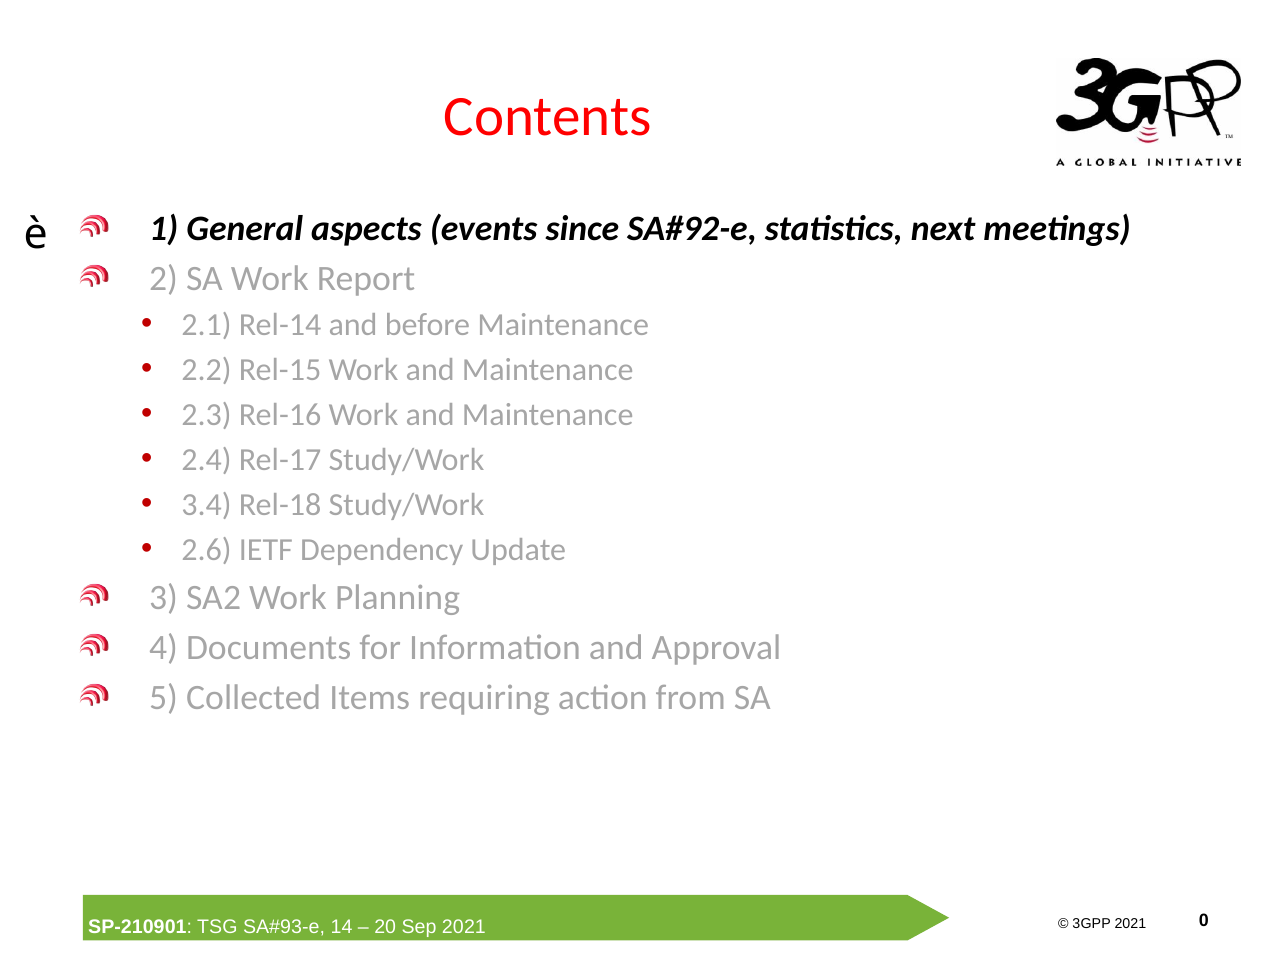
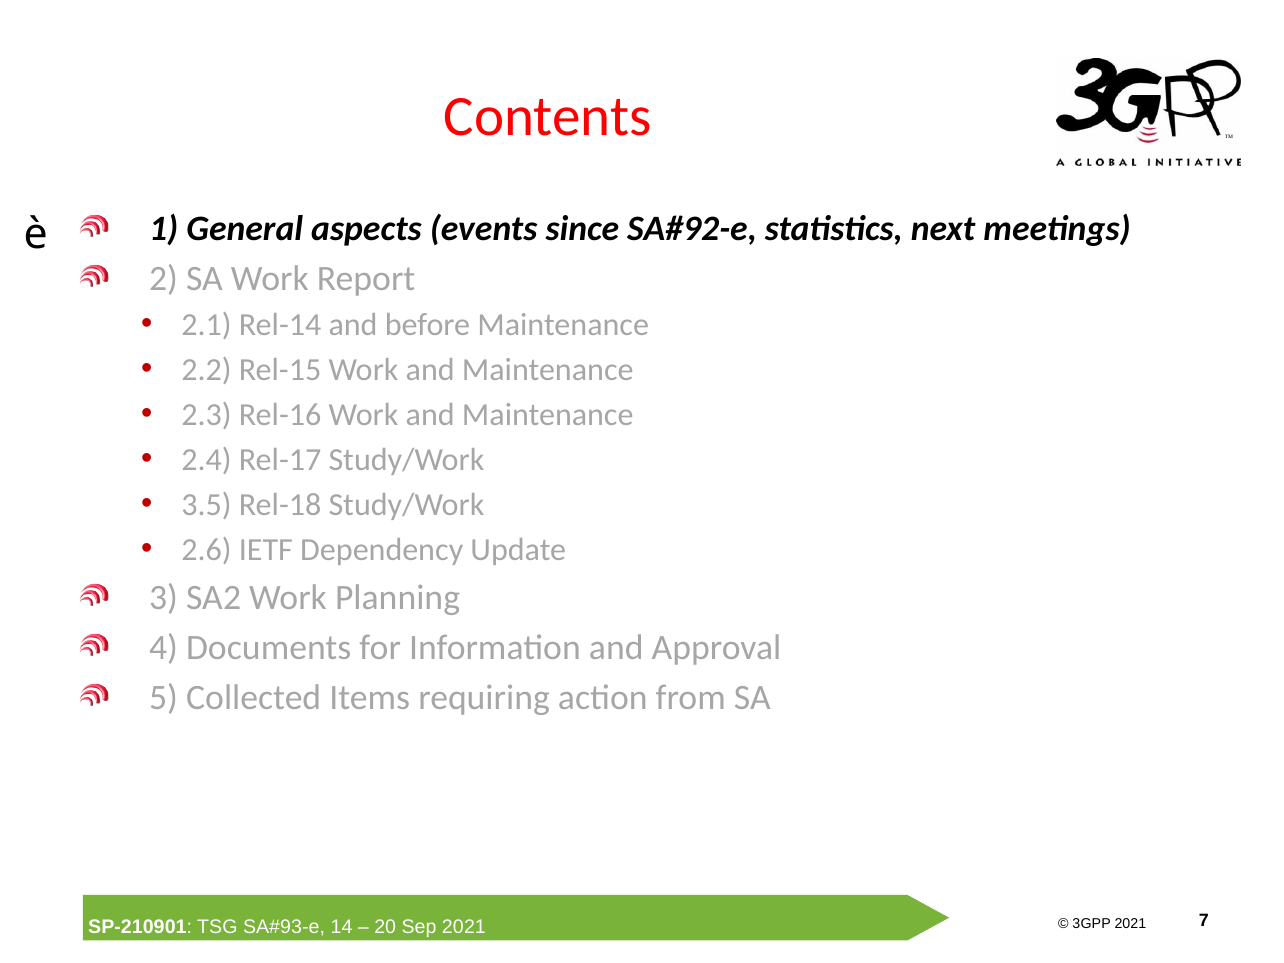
3.4: 3.4 -> 3.5 (206, 505)
0: 0 -> 7 (1204, 921)
